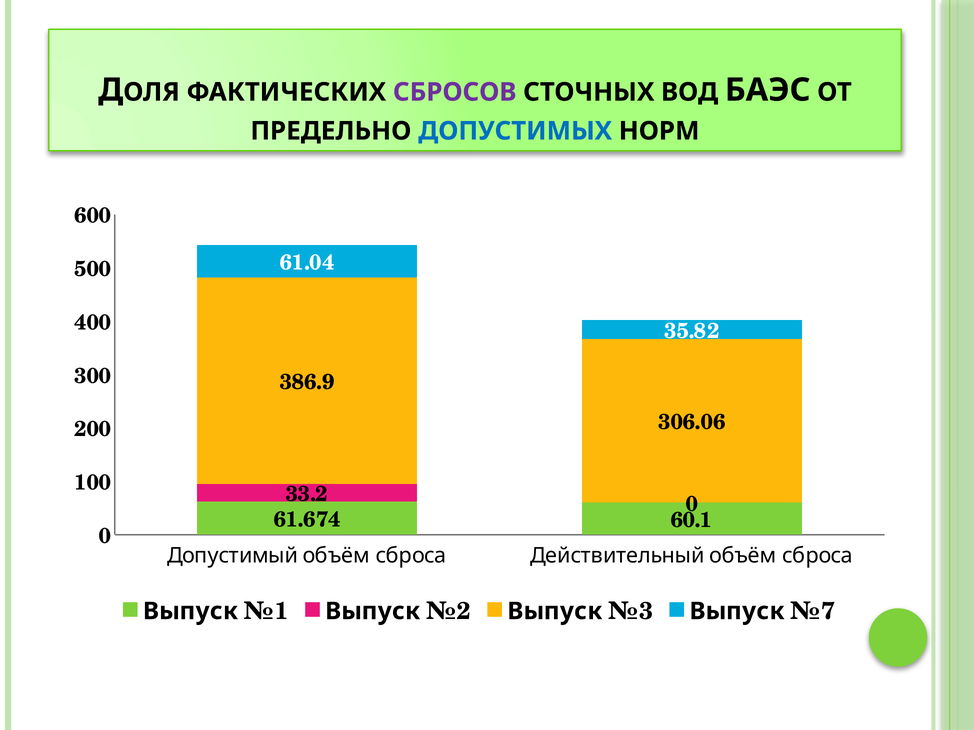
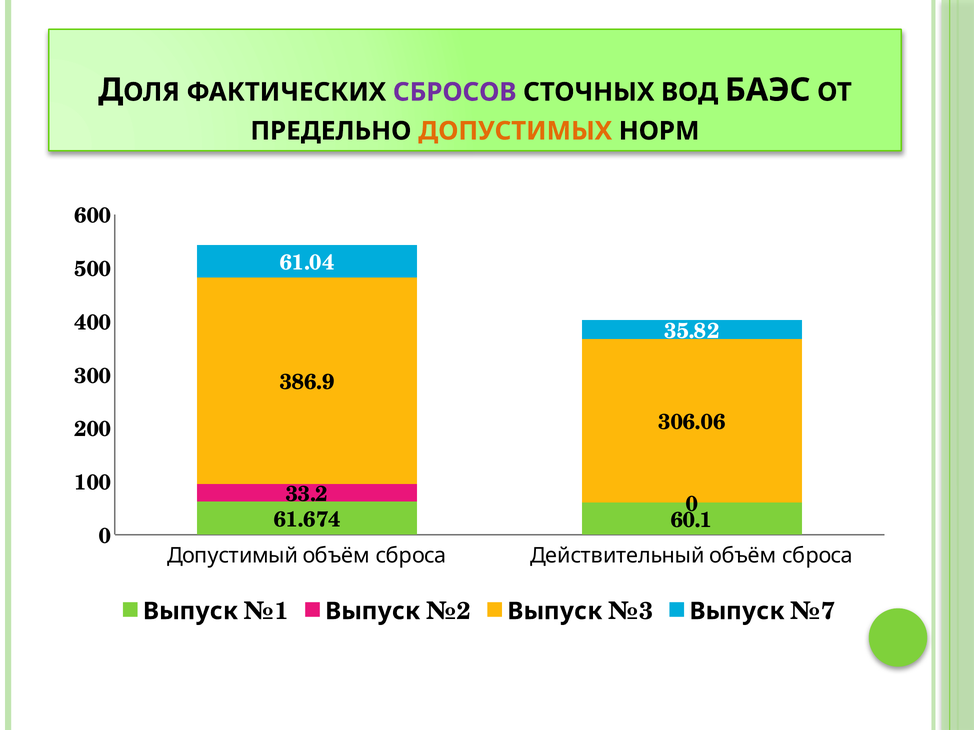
ДОПУСТИМЫХ colour: blue -> orange (515, 131)
